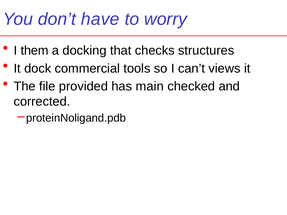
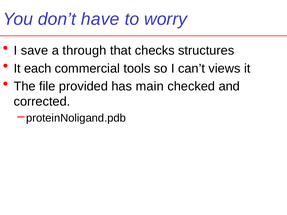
them: them -> save (34, 51)
docking: docking -> through (85, 51)
dock: dock -> each (38, 69)
